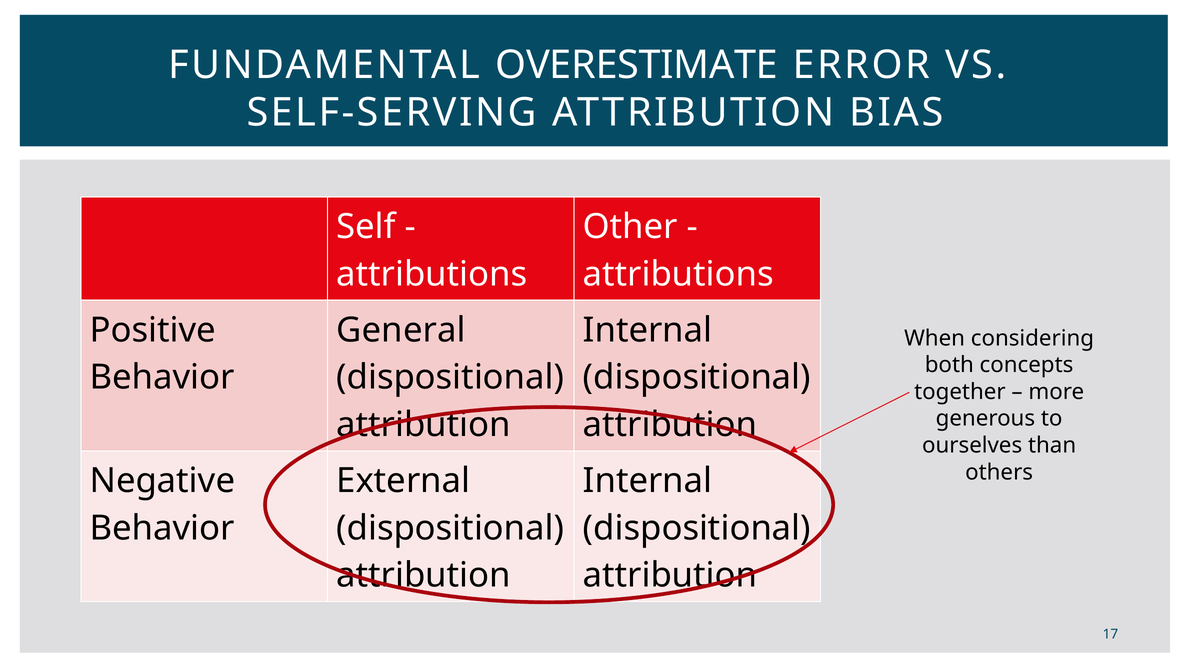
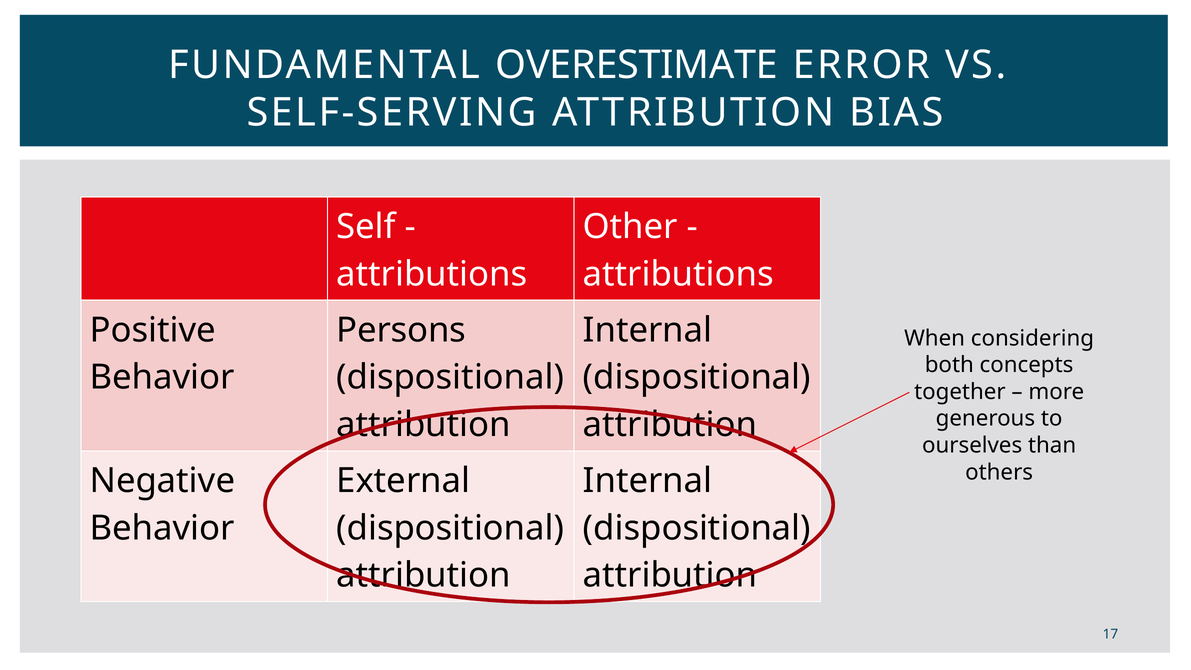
General: General -> Persons (401, 330)
